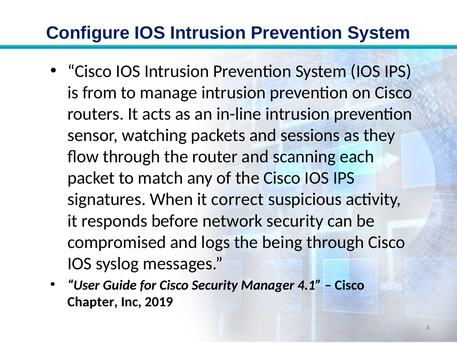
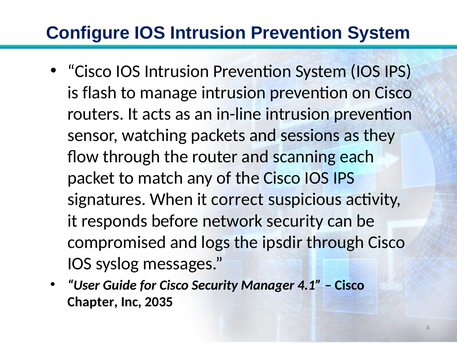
from: from -> flash (100, 93)
being: being -> ipsdir (282, 242)
2019: 2019 -> 2035 (159, 302)
